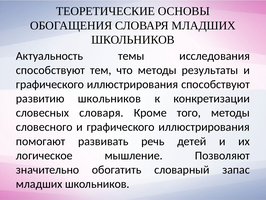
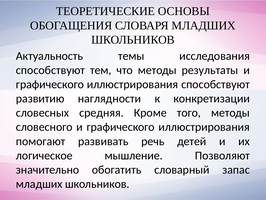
развитию школьников: школьников -> наглядности (109, 98)
словесных словаря: словаря -> средняя (101, 113)
